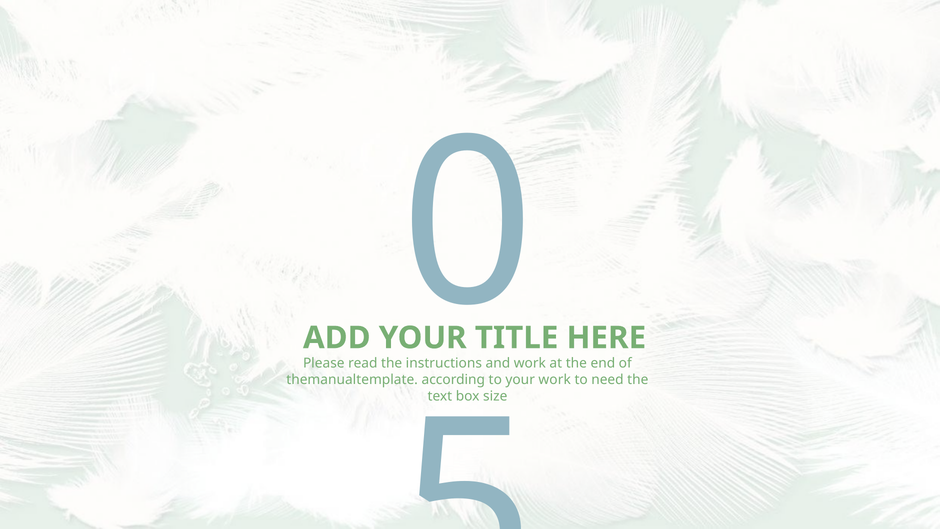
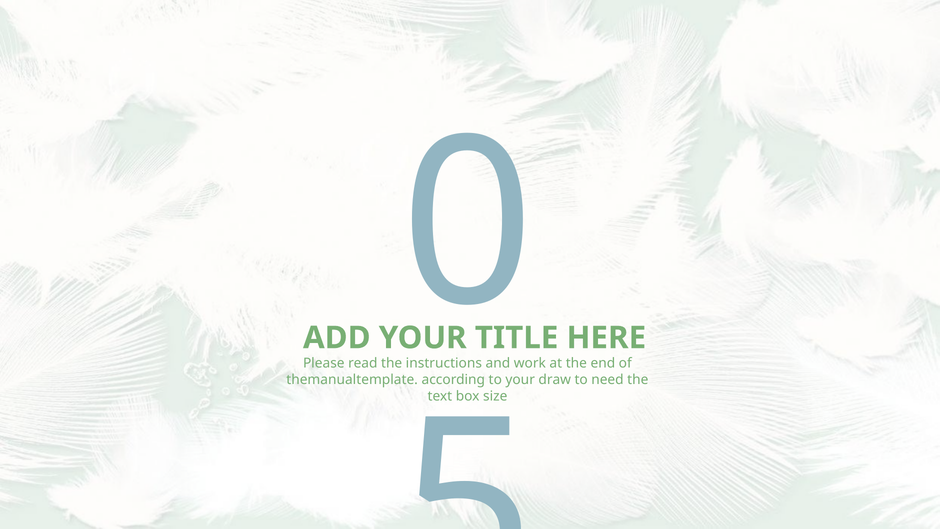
work: work -> draw (555, 379)
